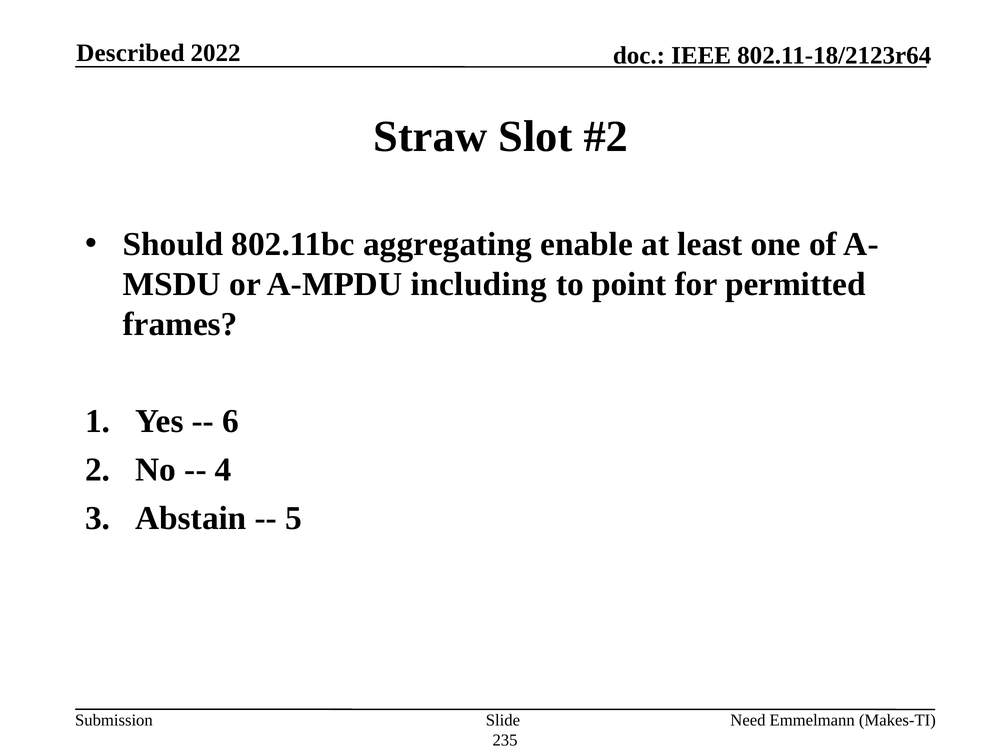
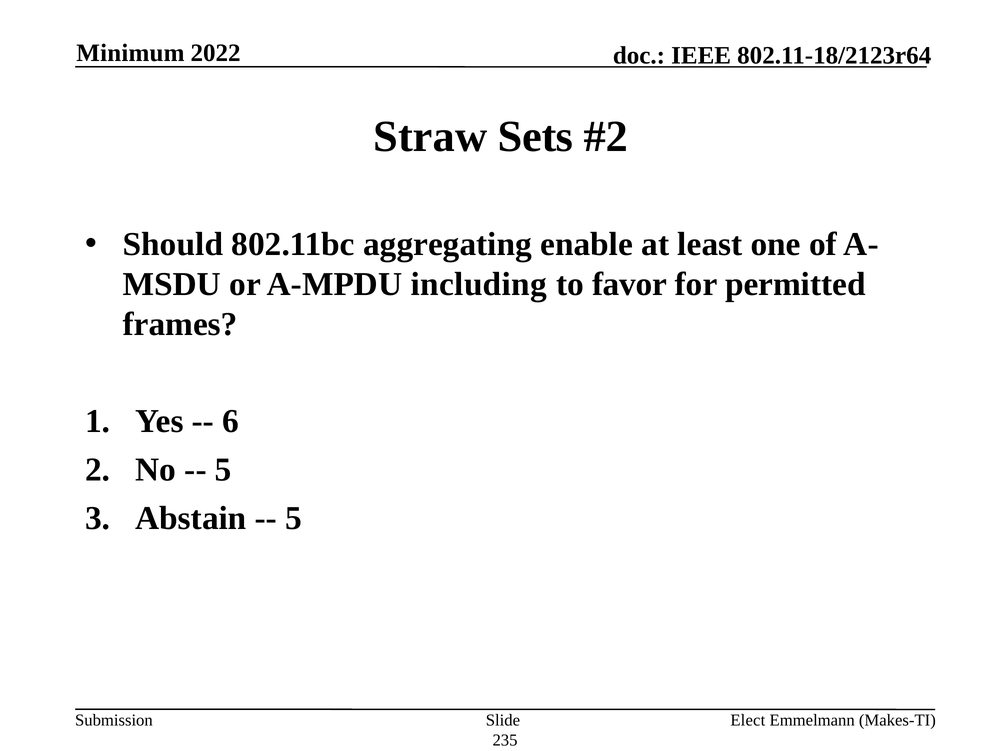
Described: Described -> Minimum (130, 53)
Slot: Slot -> Sets (536, 137)
point: point -> favor (629, 285)
4: 4 -> 5 (223, 470)
Need: Need -> Elect (748, 721)
